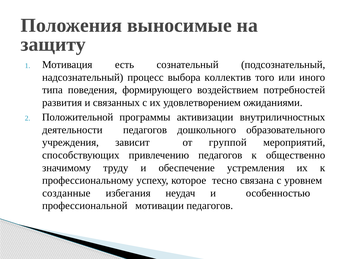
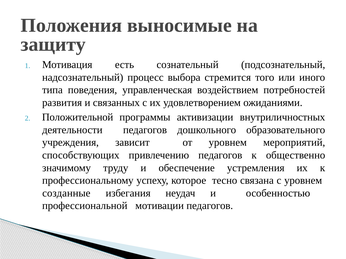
коллектив: коллектив -> стремится (228, 77)
формирующего: формирующего -> управленческая (157, 90)
от группой: группой -> уровнем (228, 143)
